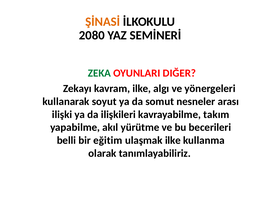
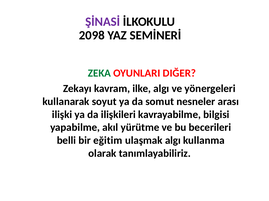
ŞİNASİ colour: orange -> purple (103, 22)
2080: 2080 -> 2098 (92, 35)
takım: takım -> bilgisi (216, 115)
ulaşmak ilke: ilke -> algı (173, 141)
